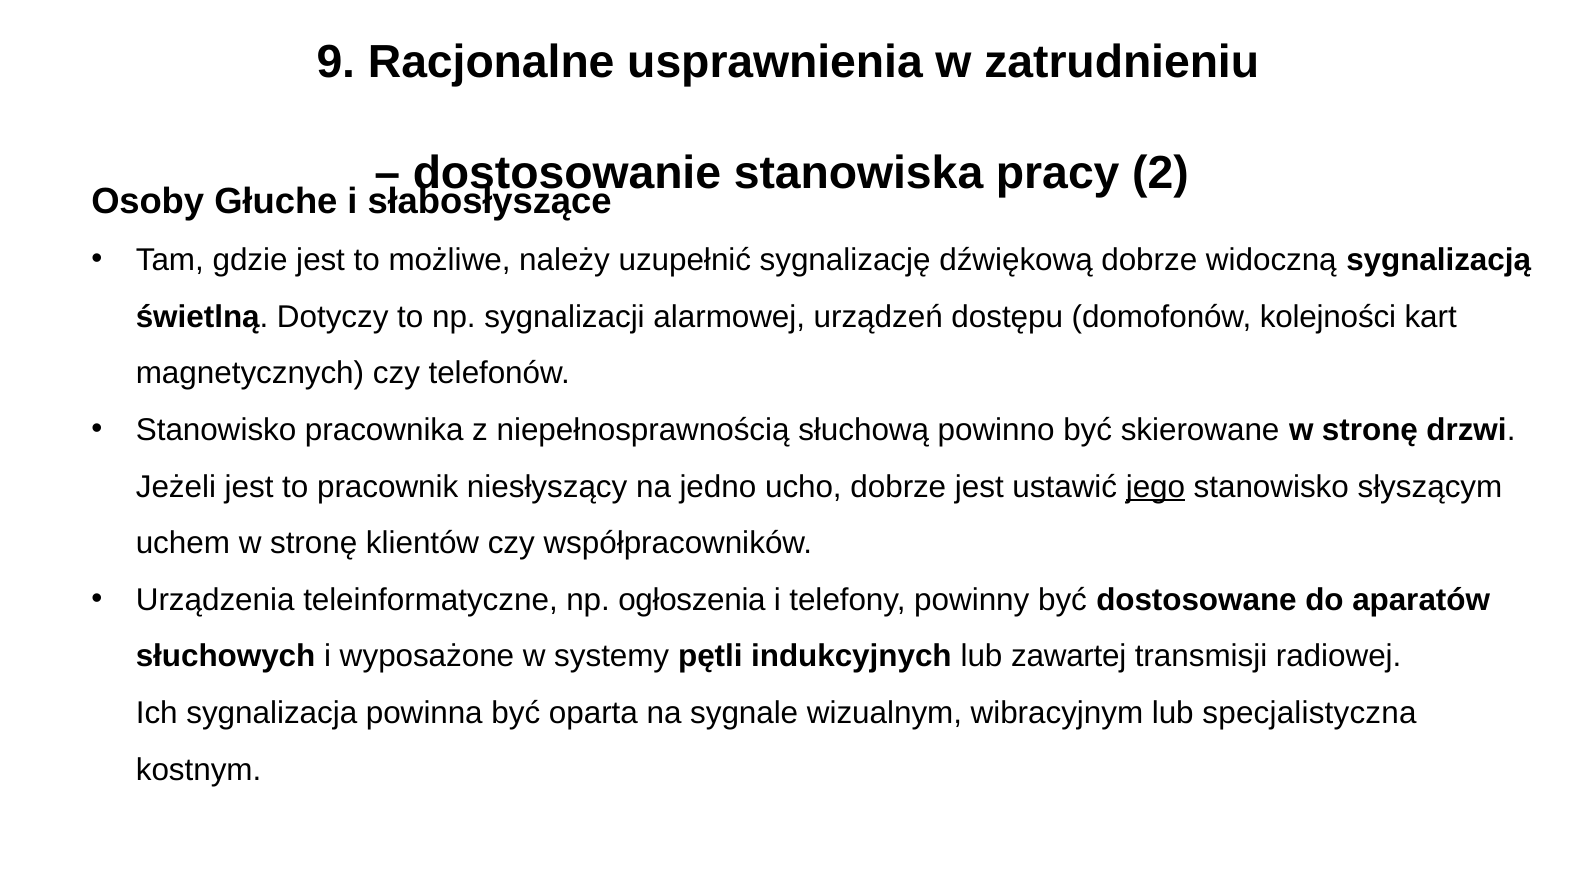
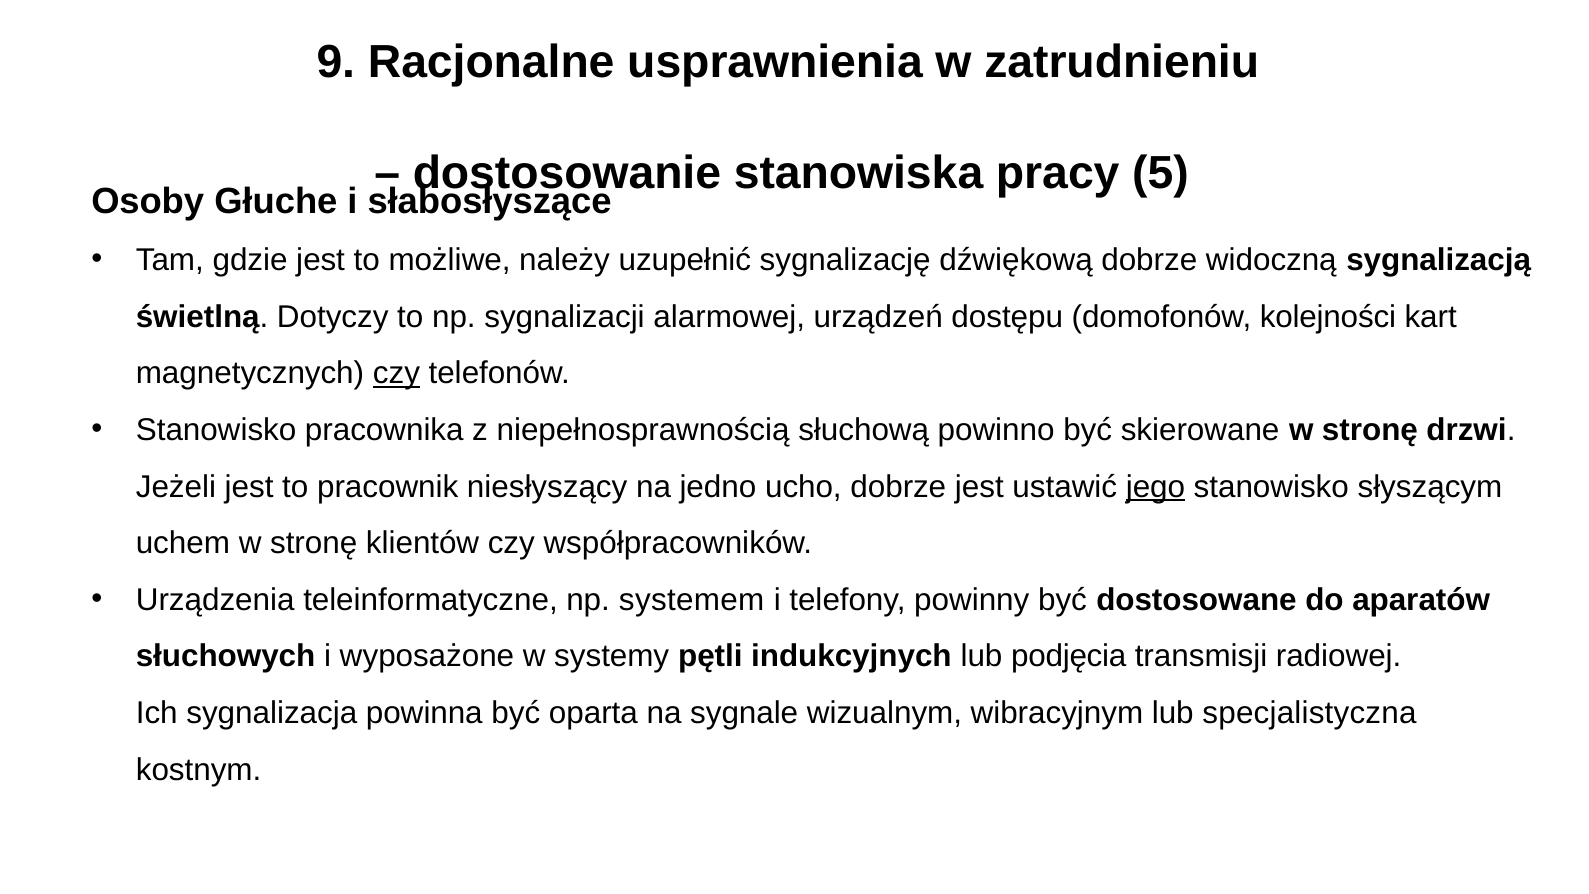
2: 2 -> 5 (1160, 173)
czy underline: none -> present (396, 374)
ogłoszenia: ogłoszenia -> systemem (692, 600)
zawartej: zawartej -> podjęcia (1069, 656)
